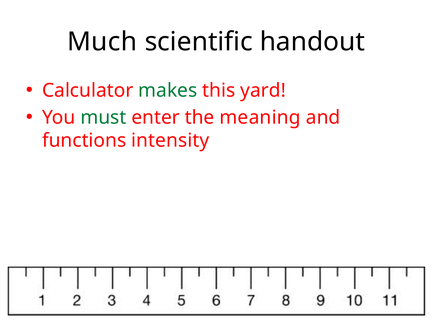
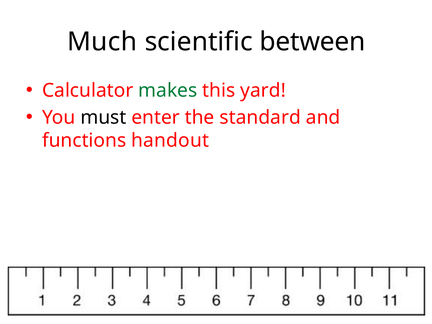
handout: handout -> between (312, 42)
must colour: green -> black (103, 118)
meaning: meaning -> standard (260, 118)
intensity: intensity -> handout (170, 141)
